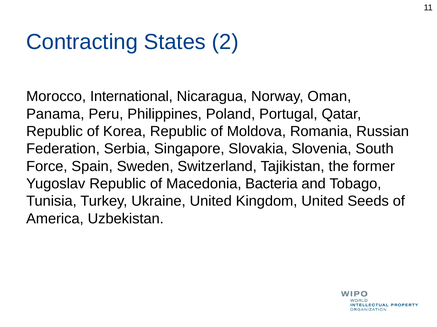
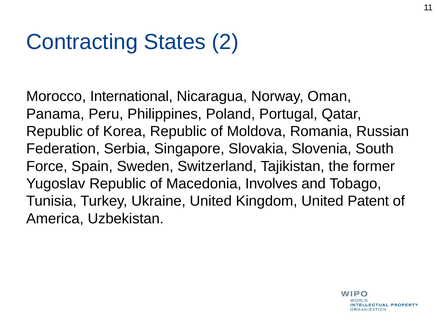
Bacteria: Bacteria -> Involves (271, 184)
Seeds: Seeds -> Patent (368, 202)
